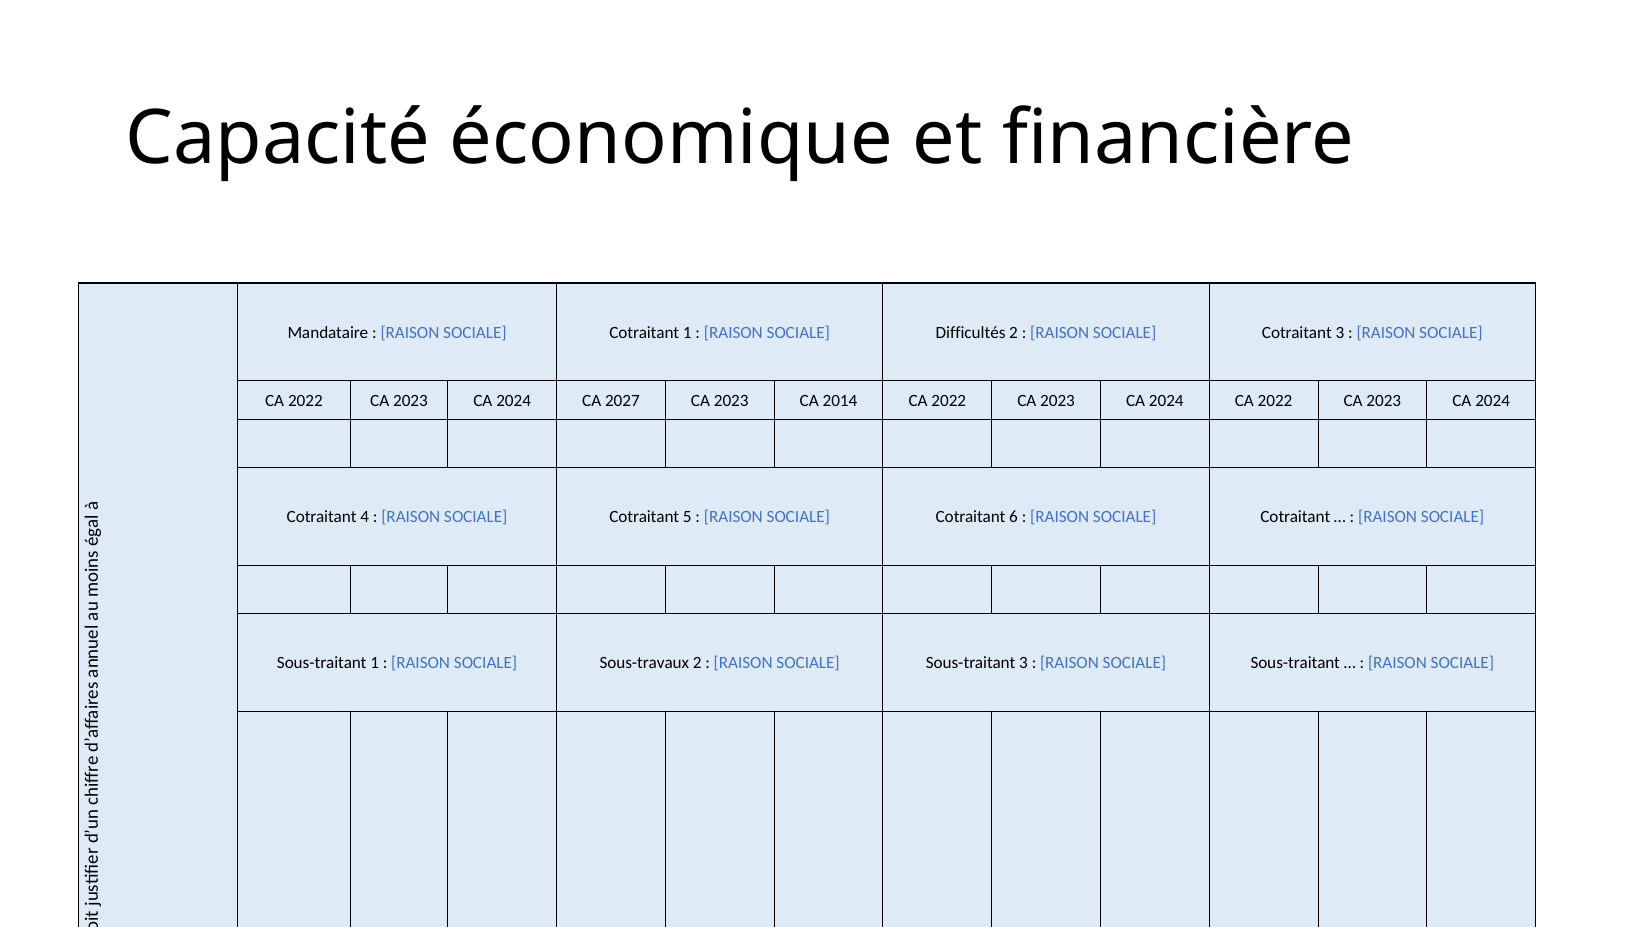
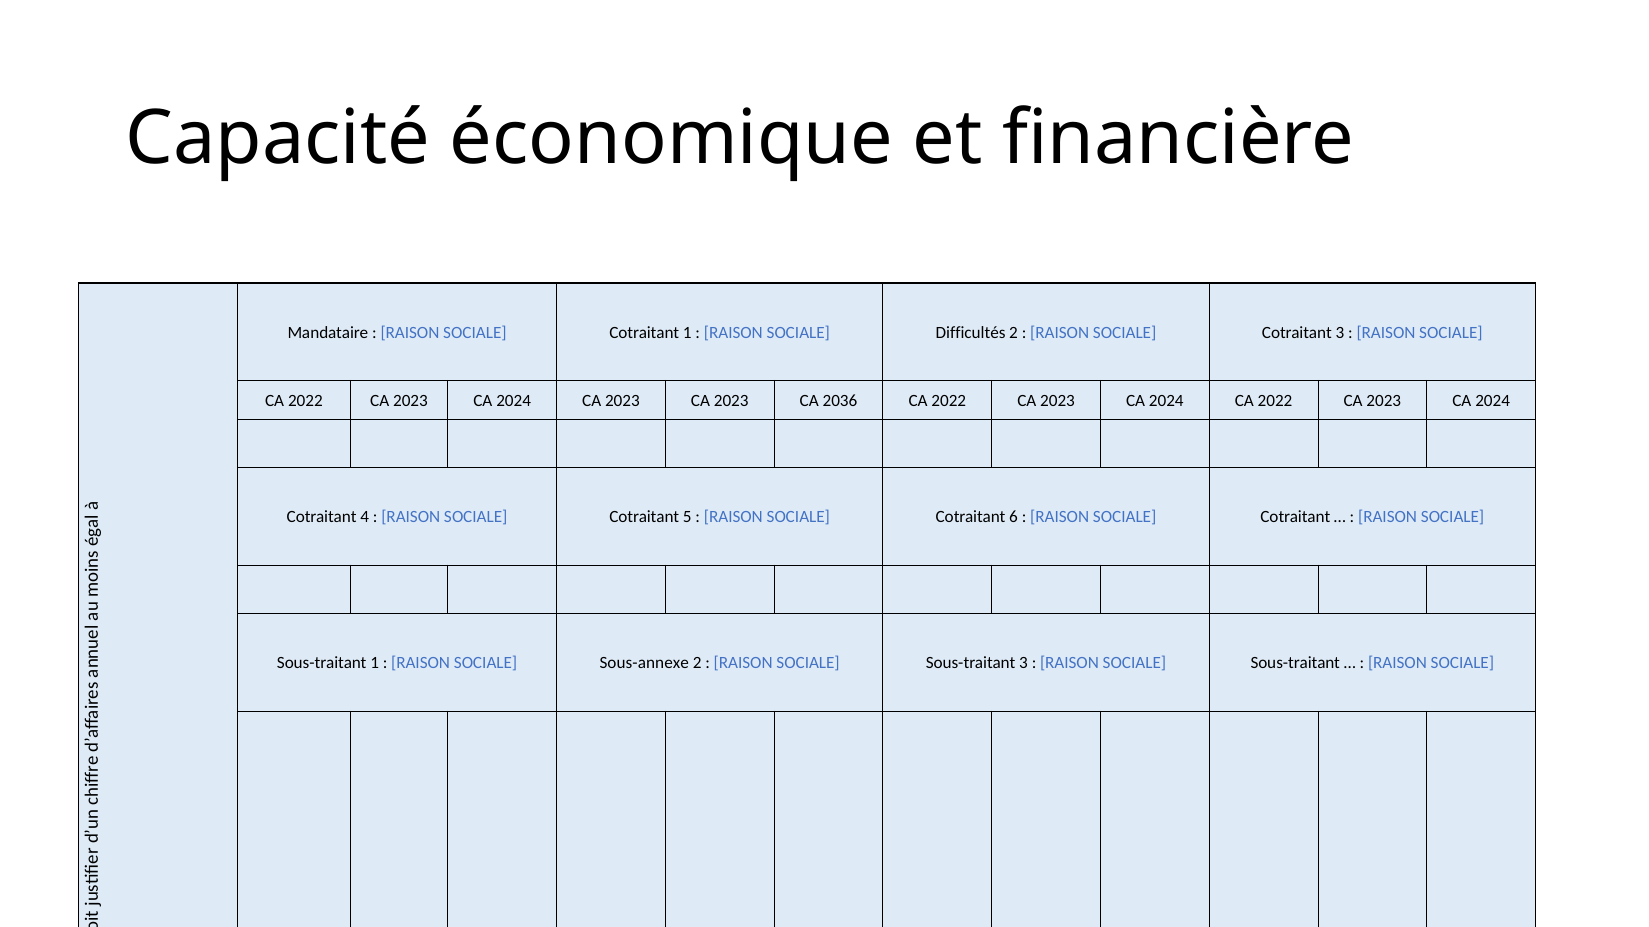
2024 CA 2027: 2027 -> 2023 (622, 401)
2014: 2014 -> 2036 (840, 401)
Sous-travaux: Sous-travaux -> Sous-annexe (644, 663)
